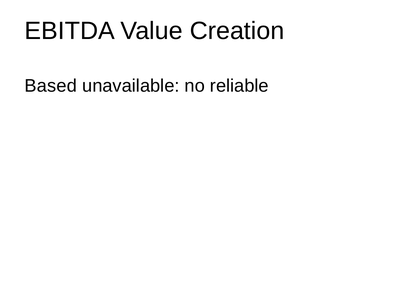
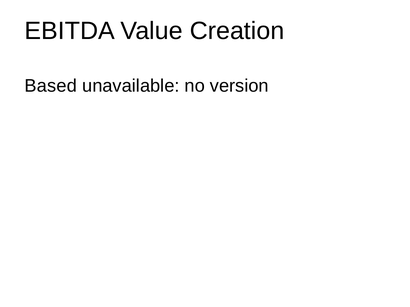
reliable: reliable -> version (239, 86)
